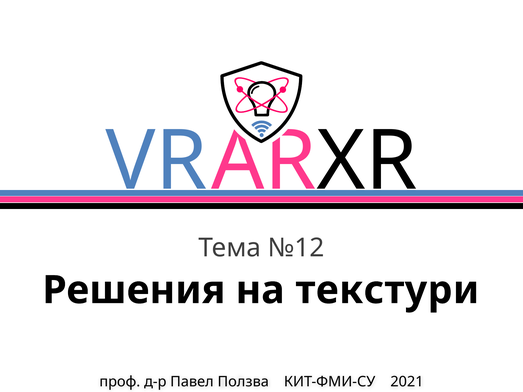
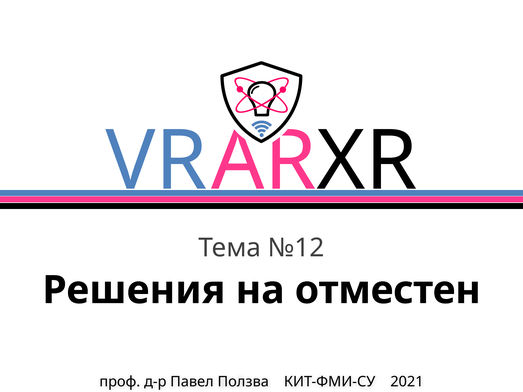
текстури: текстури -> отместен (388, 290)
